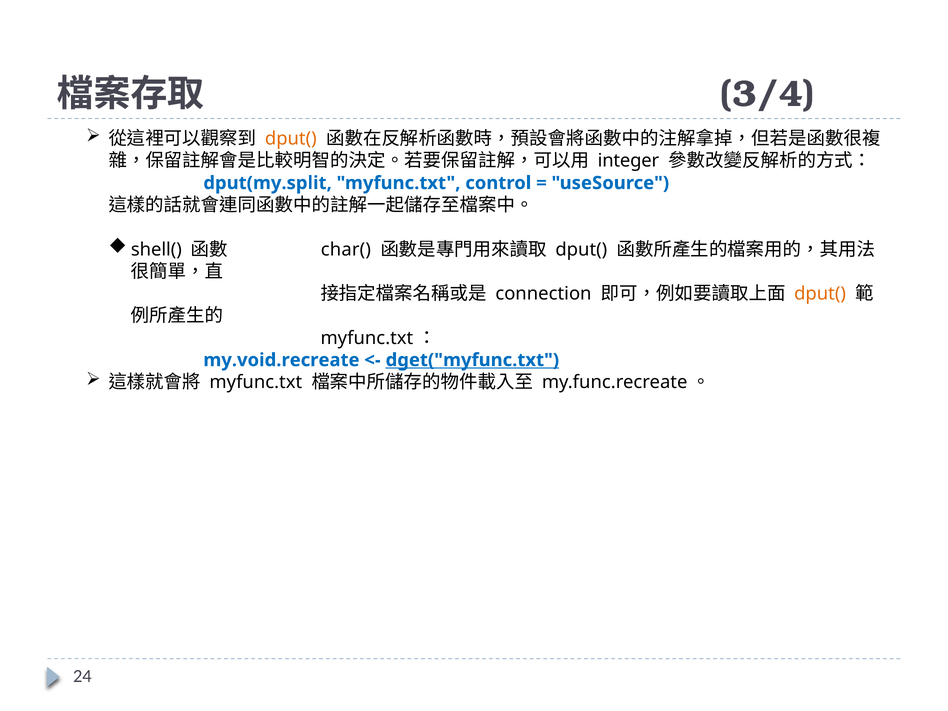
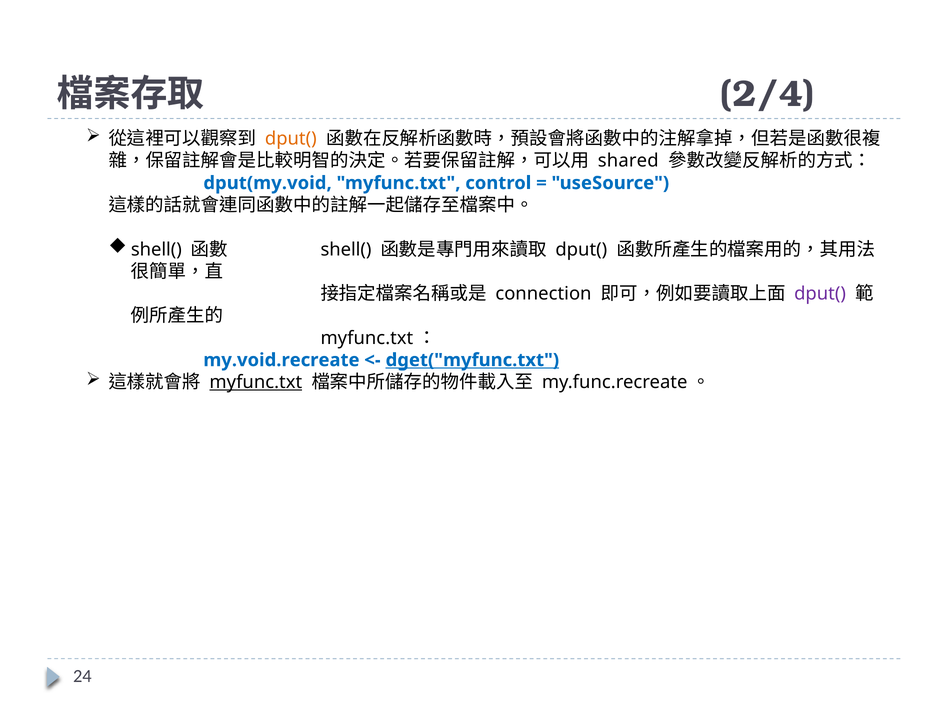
3/4: 3/4 -> 2/4 (768, 94)
integer: integer -> shared (628, 161)
dput(my.split: dput(my.split -> dput(my.void (268, 183)
char(: char( -> shell( (346, 249)
dput( colour: orange -> purple (820, 294)
myfunc.txt underline: none -> present (256, 382)
